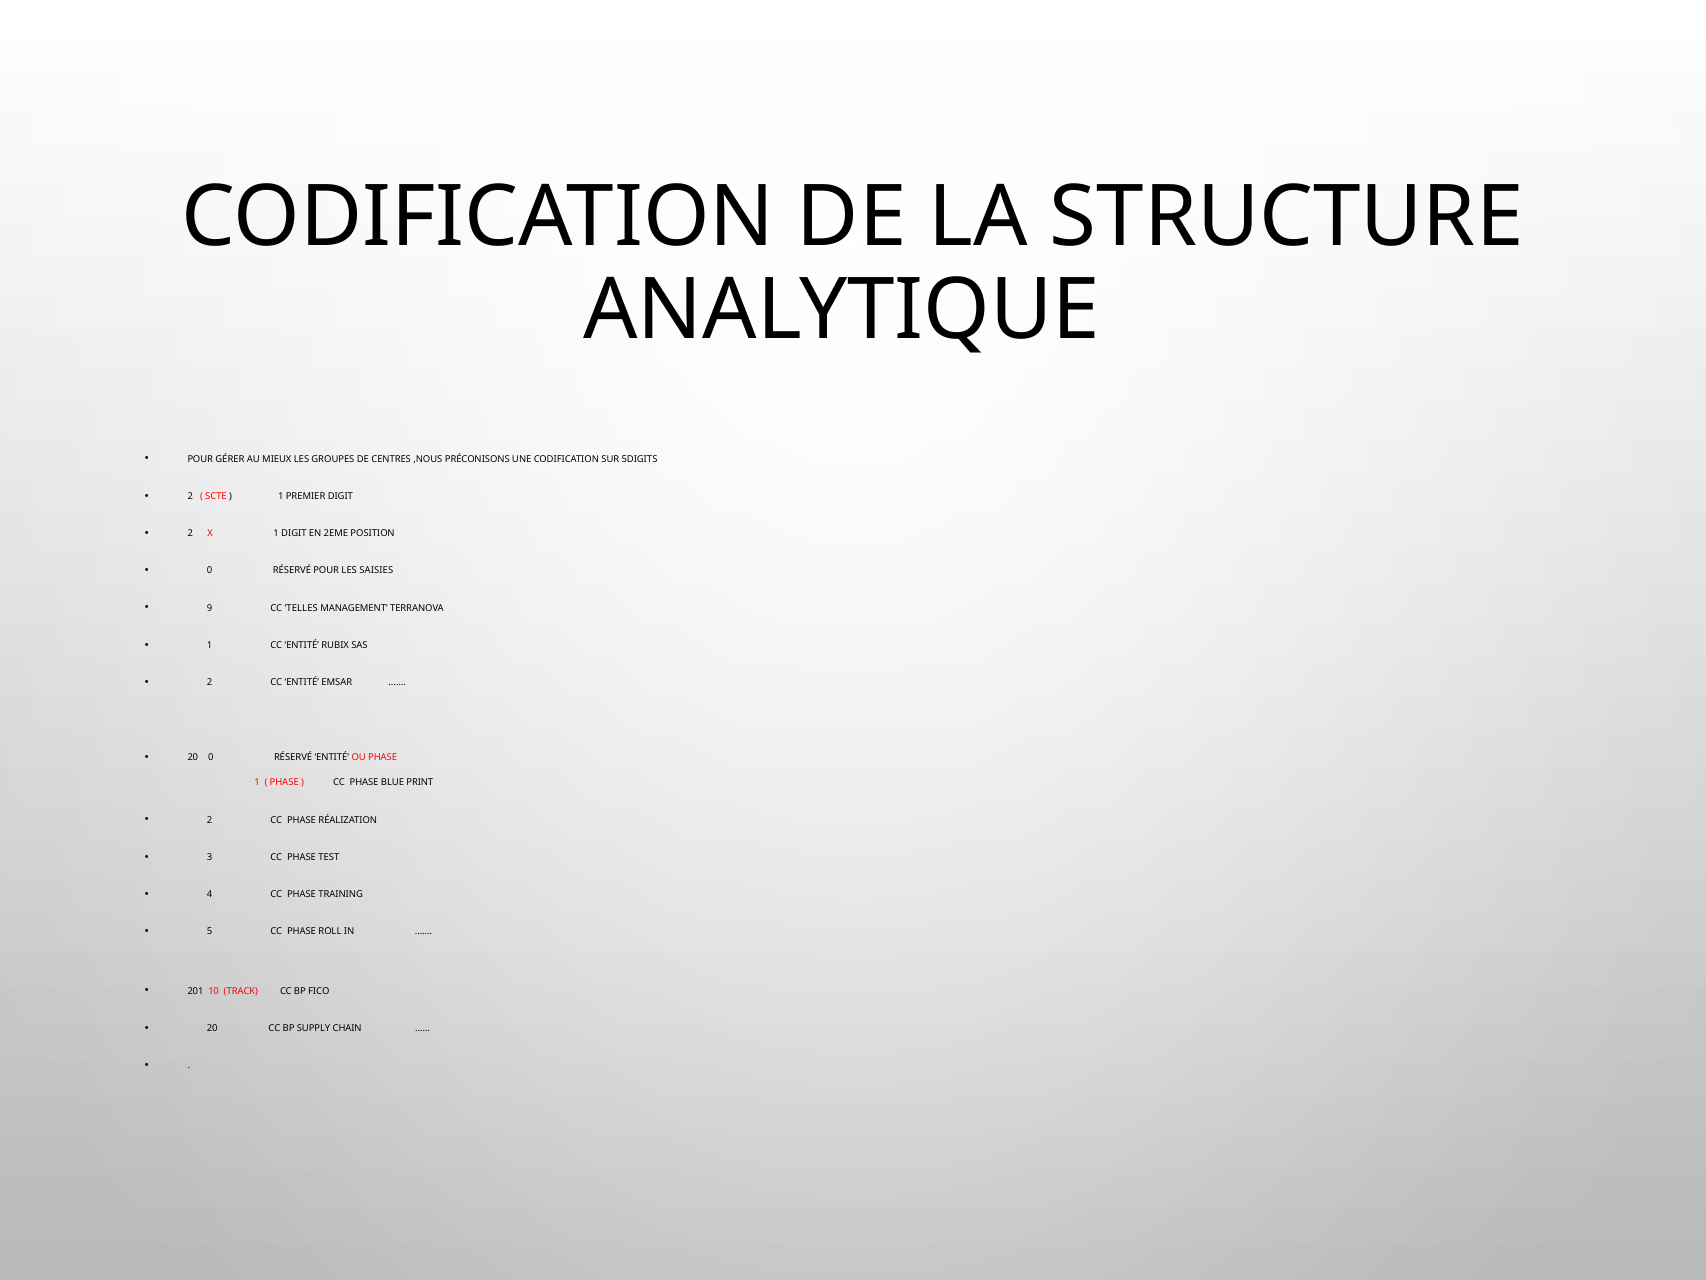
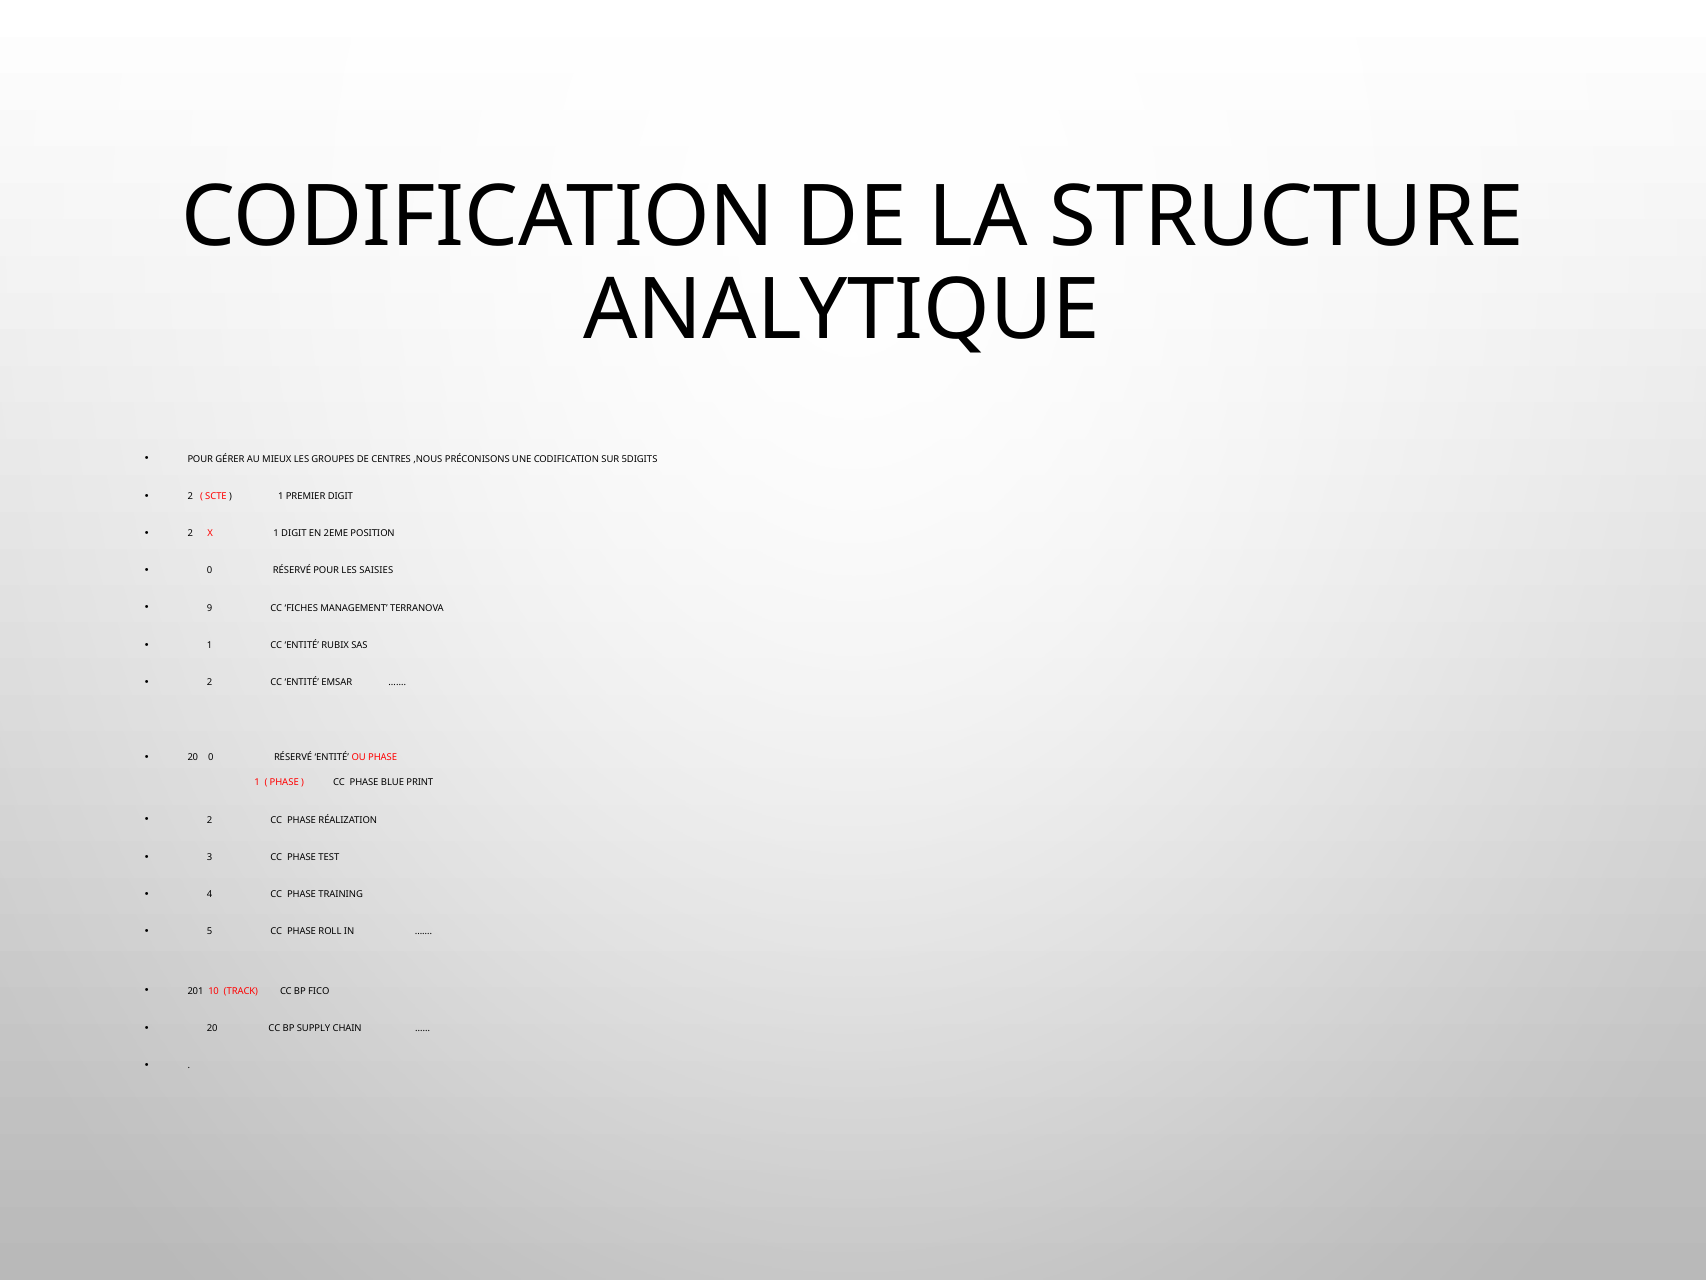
TELLES: TELLES -> FICHES (301, 608)
